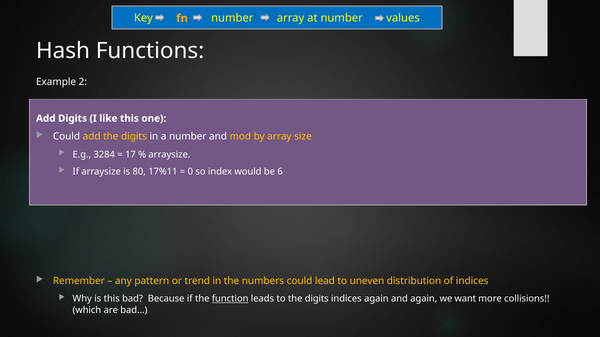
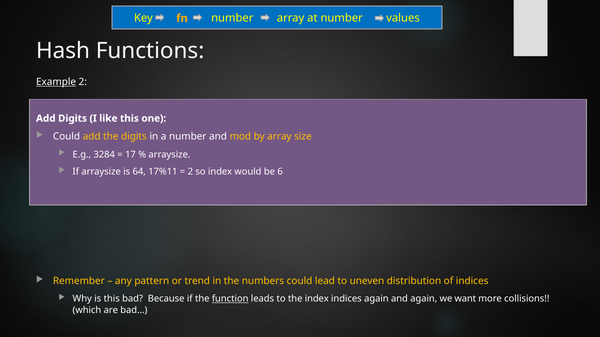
Example underline: none -> present (56, 82)
80: 80 -> 64 (139, 172)
0: 0 -> 2 (190, 172)
to the digits: digits -> index (317, 299)
